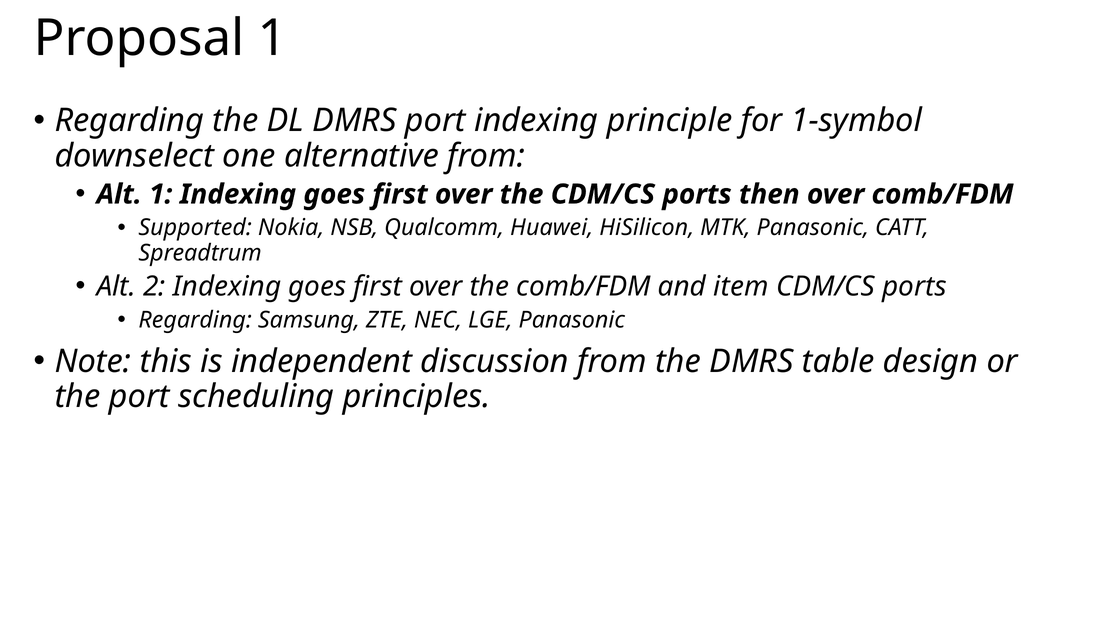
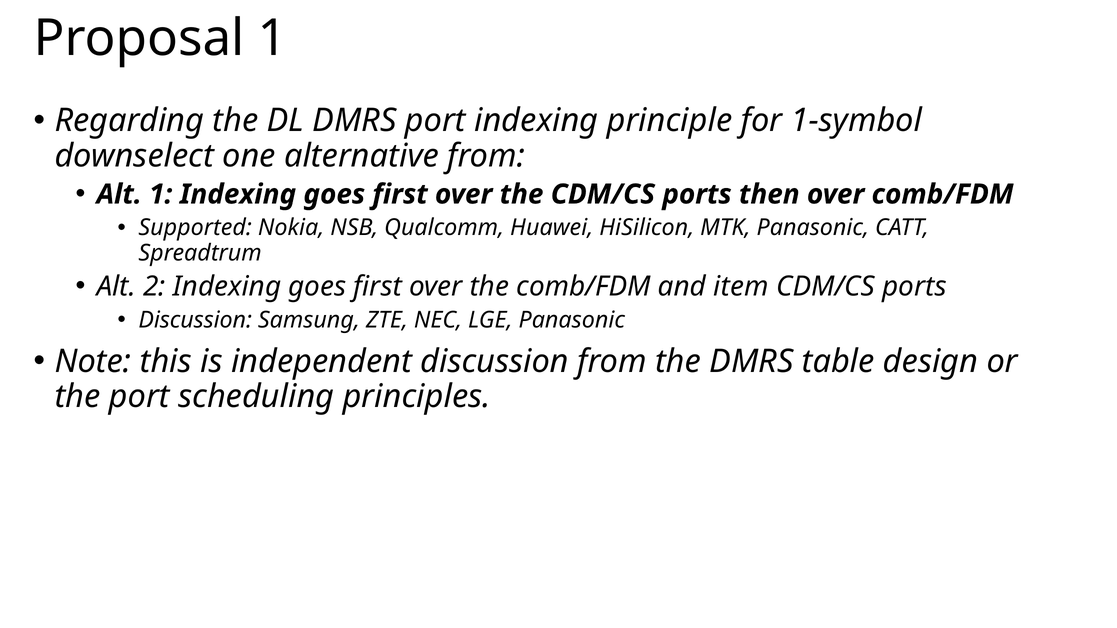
Regarding: Regarding -> Discussion (195, 320)
